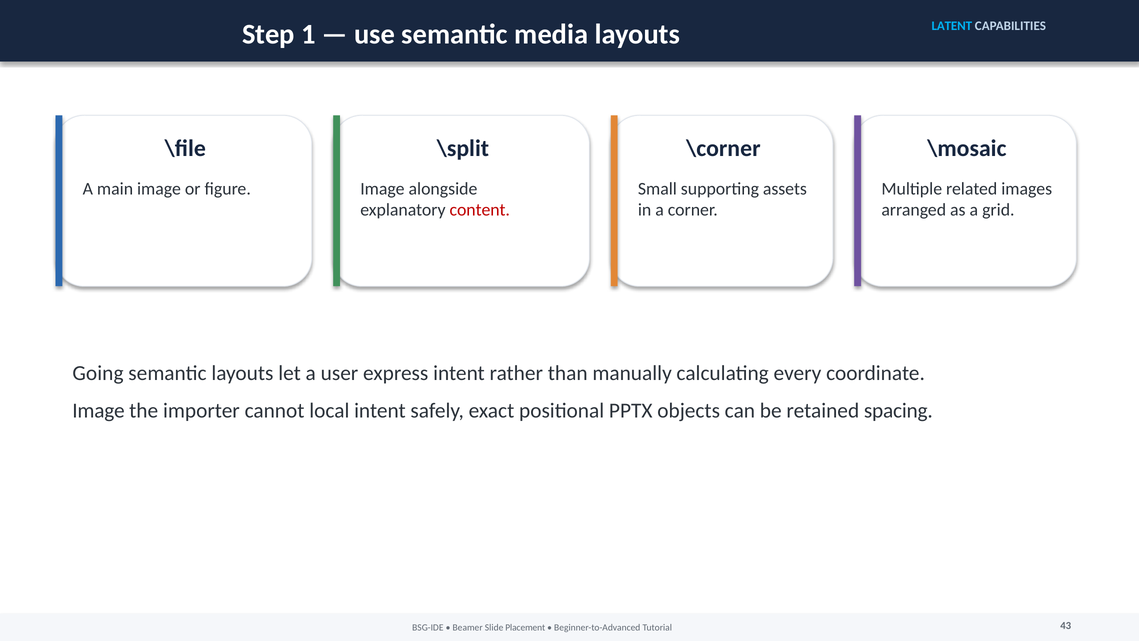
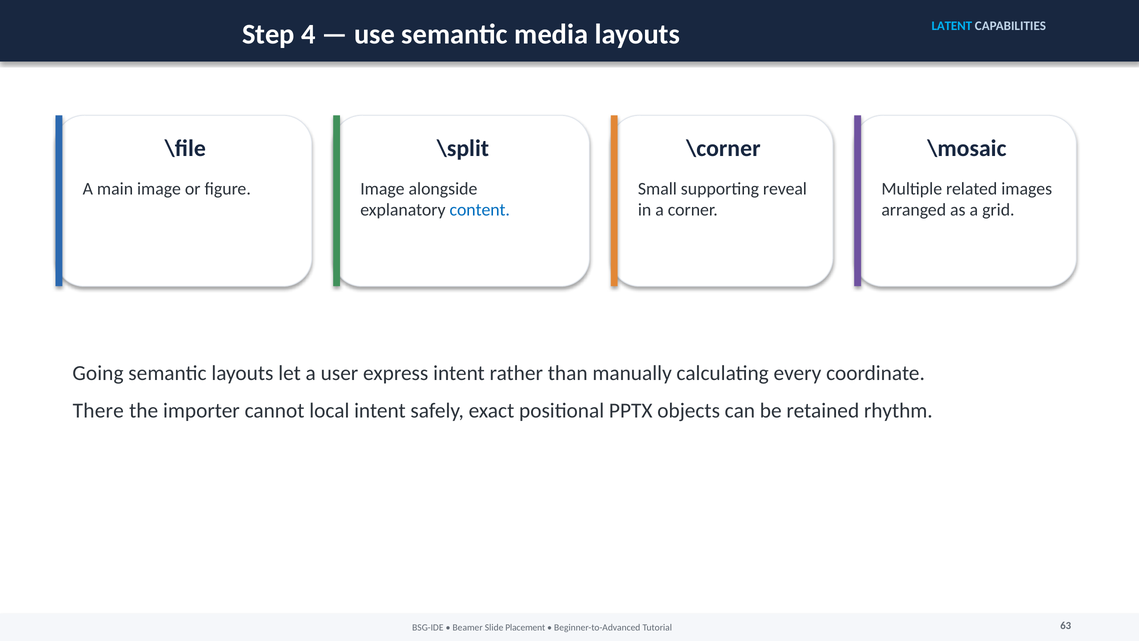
1: 1 -> 4 (308, 34)
assets: assets -> reveal (785, 189)
content colour: red -> blue (480, 210)
Image: Image -> There (98, 411)
spacing: spacing -> rhythm (898, 411)
43: 43 -> 63 (1066, 626)
